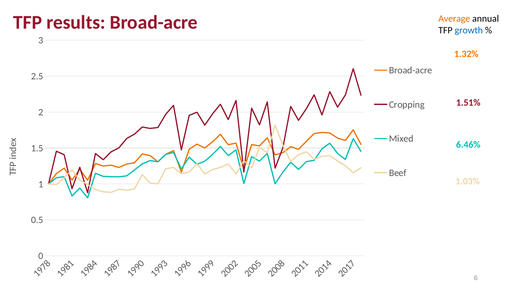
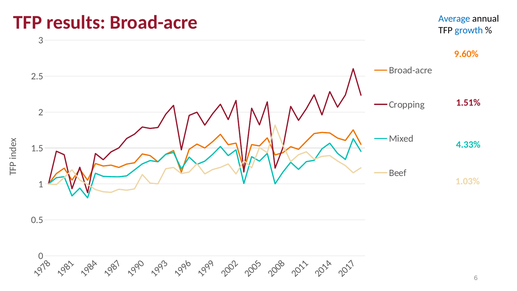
Average colour: orange -> blue (454, 19)
1.32%: 1.32% -> 9.60% (466, 54)
6.46%: 6.46% -> 4.33% (468, 144)
